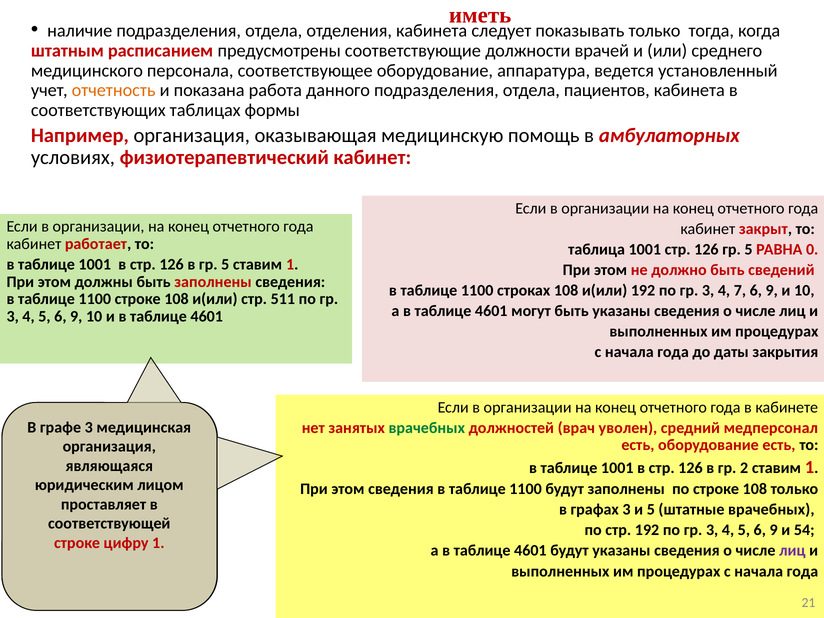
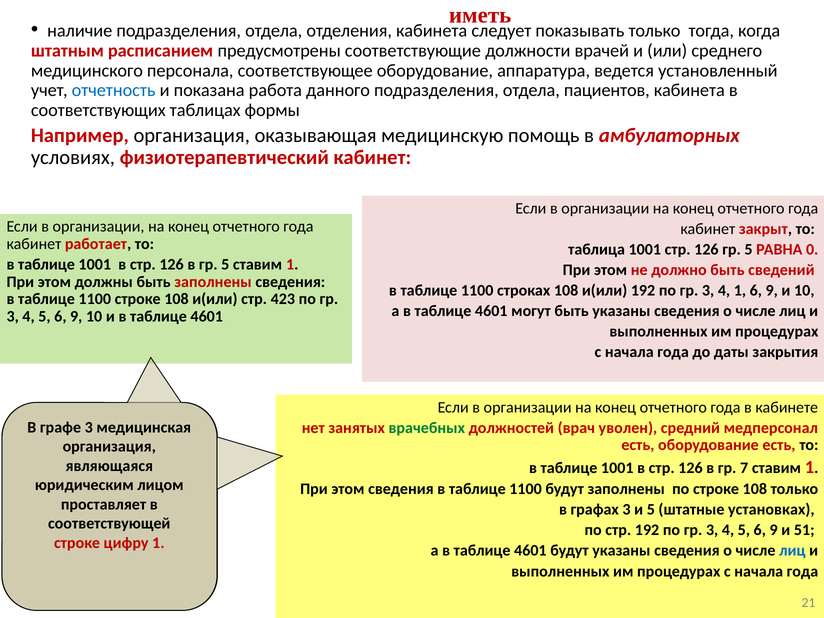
отчетность colour: orange -> blue (114, 90)
4 7: 7 -> 1 (740, 290)
511: 511 -> 423 (283, 299)
2: 2 -> 7 (744, 468)
штатные врачебных: врачебных -> установках (771, 510)
54: 54 -> 51 (804, 530)
лиц colour: purple -> blue (792, 551)
